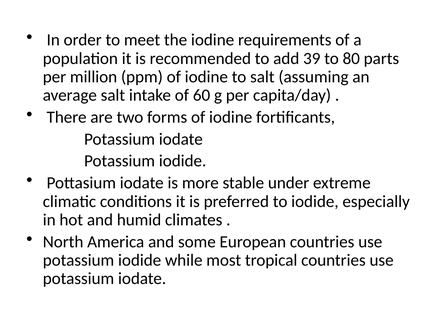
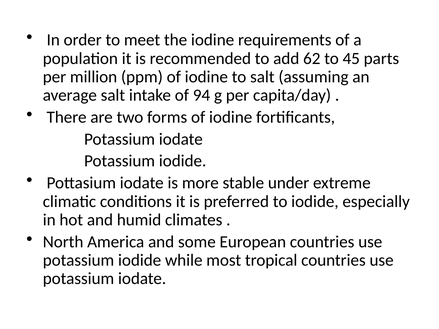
39: 39 -> 62 (312, 58)
80: 80 -> 45 (351, 58)
60: 60 -> 94 (202, 95)
